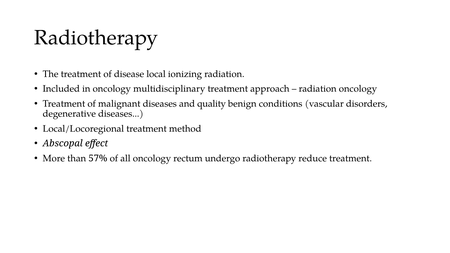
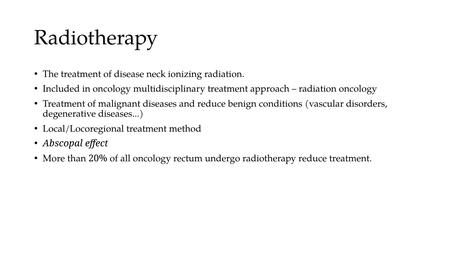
local: local -> neck (156, 74)
and quality: quality -> reduce (212, 104)
57%: 57% -> 20% (98, 158)
